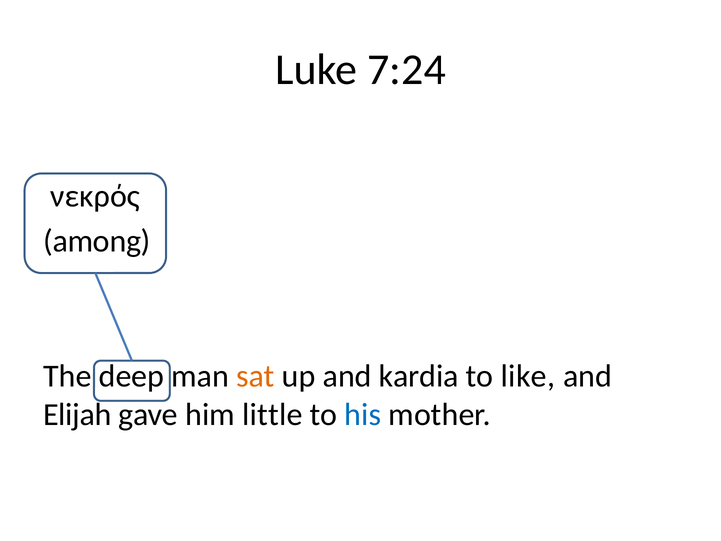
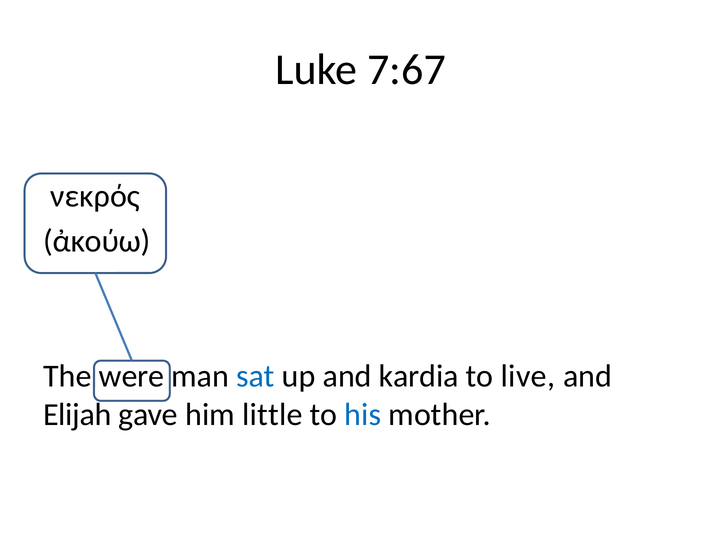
7:24: 7:24 -> 7:67 (406, 70)
among: among -> ἀκούω (97, 241)
deep: deep -> were (131, 376)
sat colour: orange -> blue (255, 376)
like: like -> live (528, 376)
